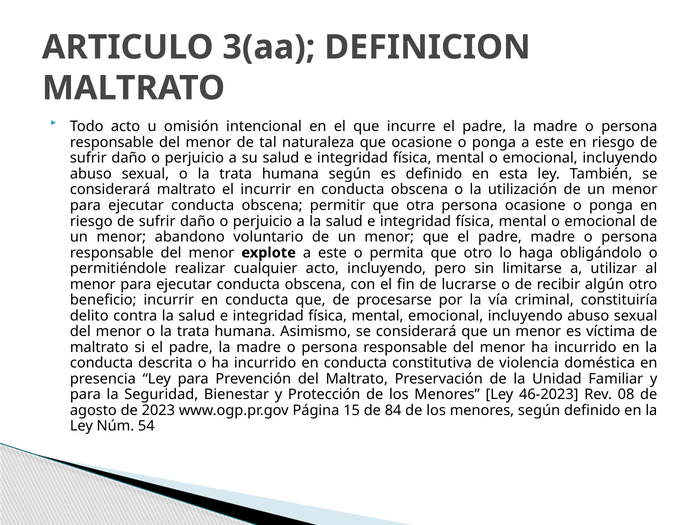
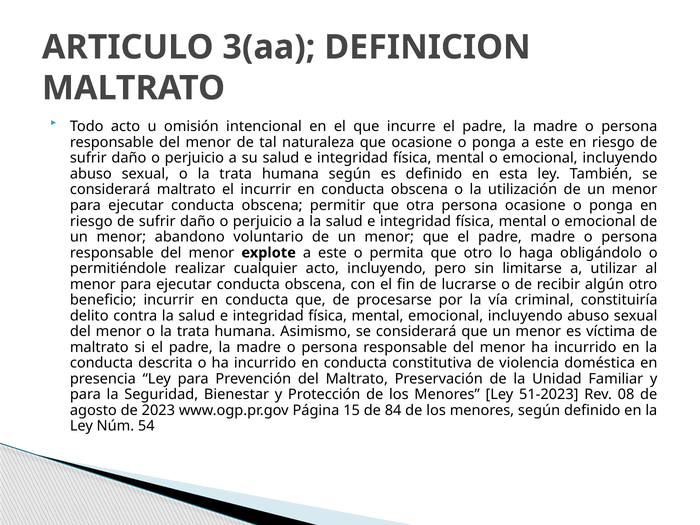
46-2023: 46-2023 -> 51-2023 (549, 395)
